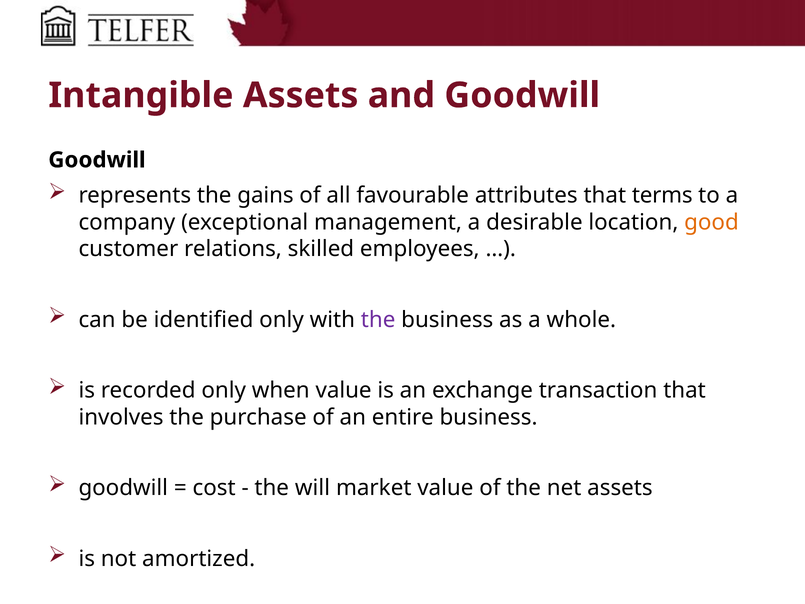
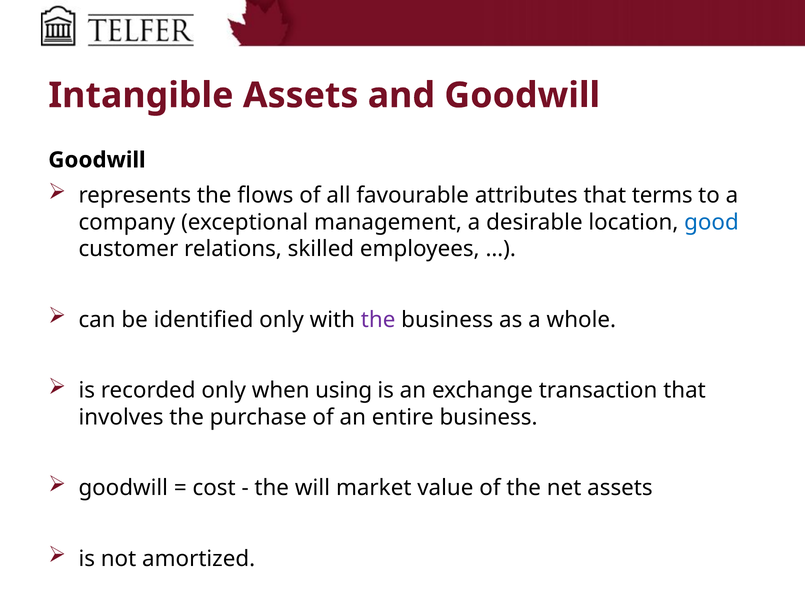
gains: gains -> flows (265, 195)
good colour: orange -> blue (711, 222)
when value: value -> using (344, 390)
